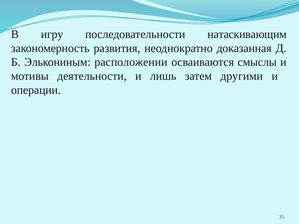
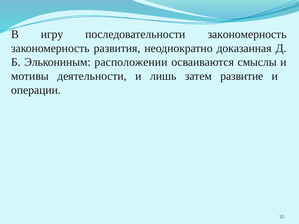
последовательности натаскивающим: натаскивающим -> закономерность (247, 34)
другими: другими -> развитие (242, 76)
